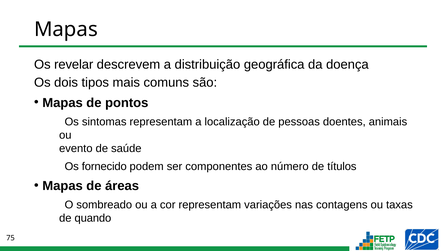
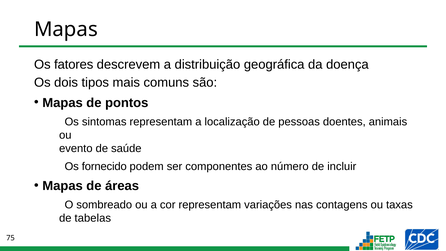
revelar: revelar -> fatores (74, 64)
títulos: títulos -> incluir (342, 166)
quando: quando -> tabelas (93, 218)
